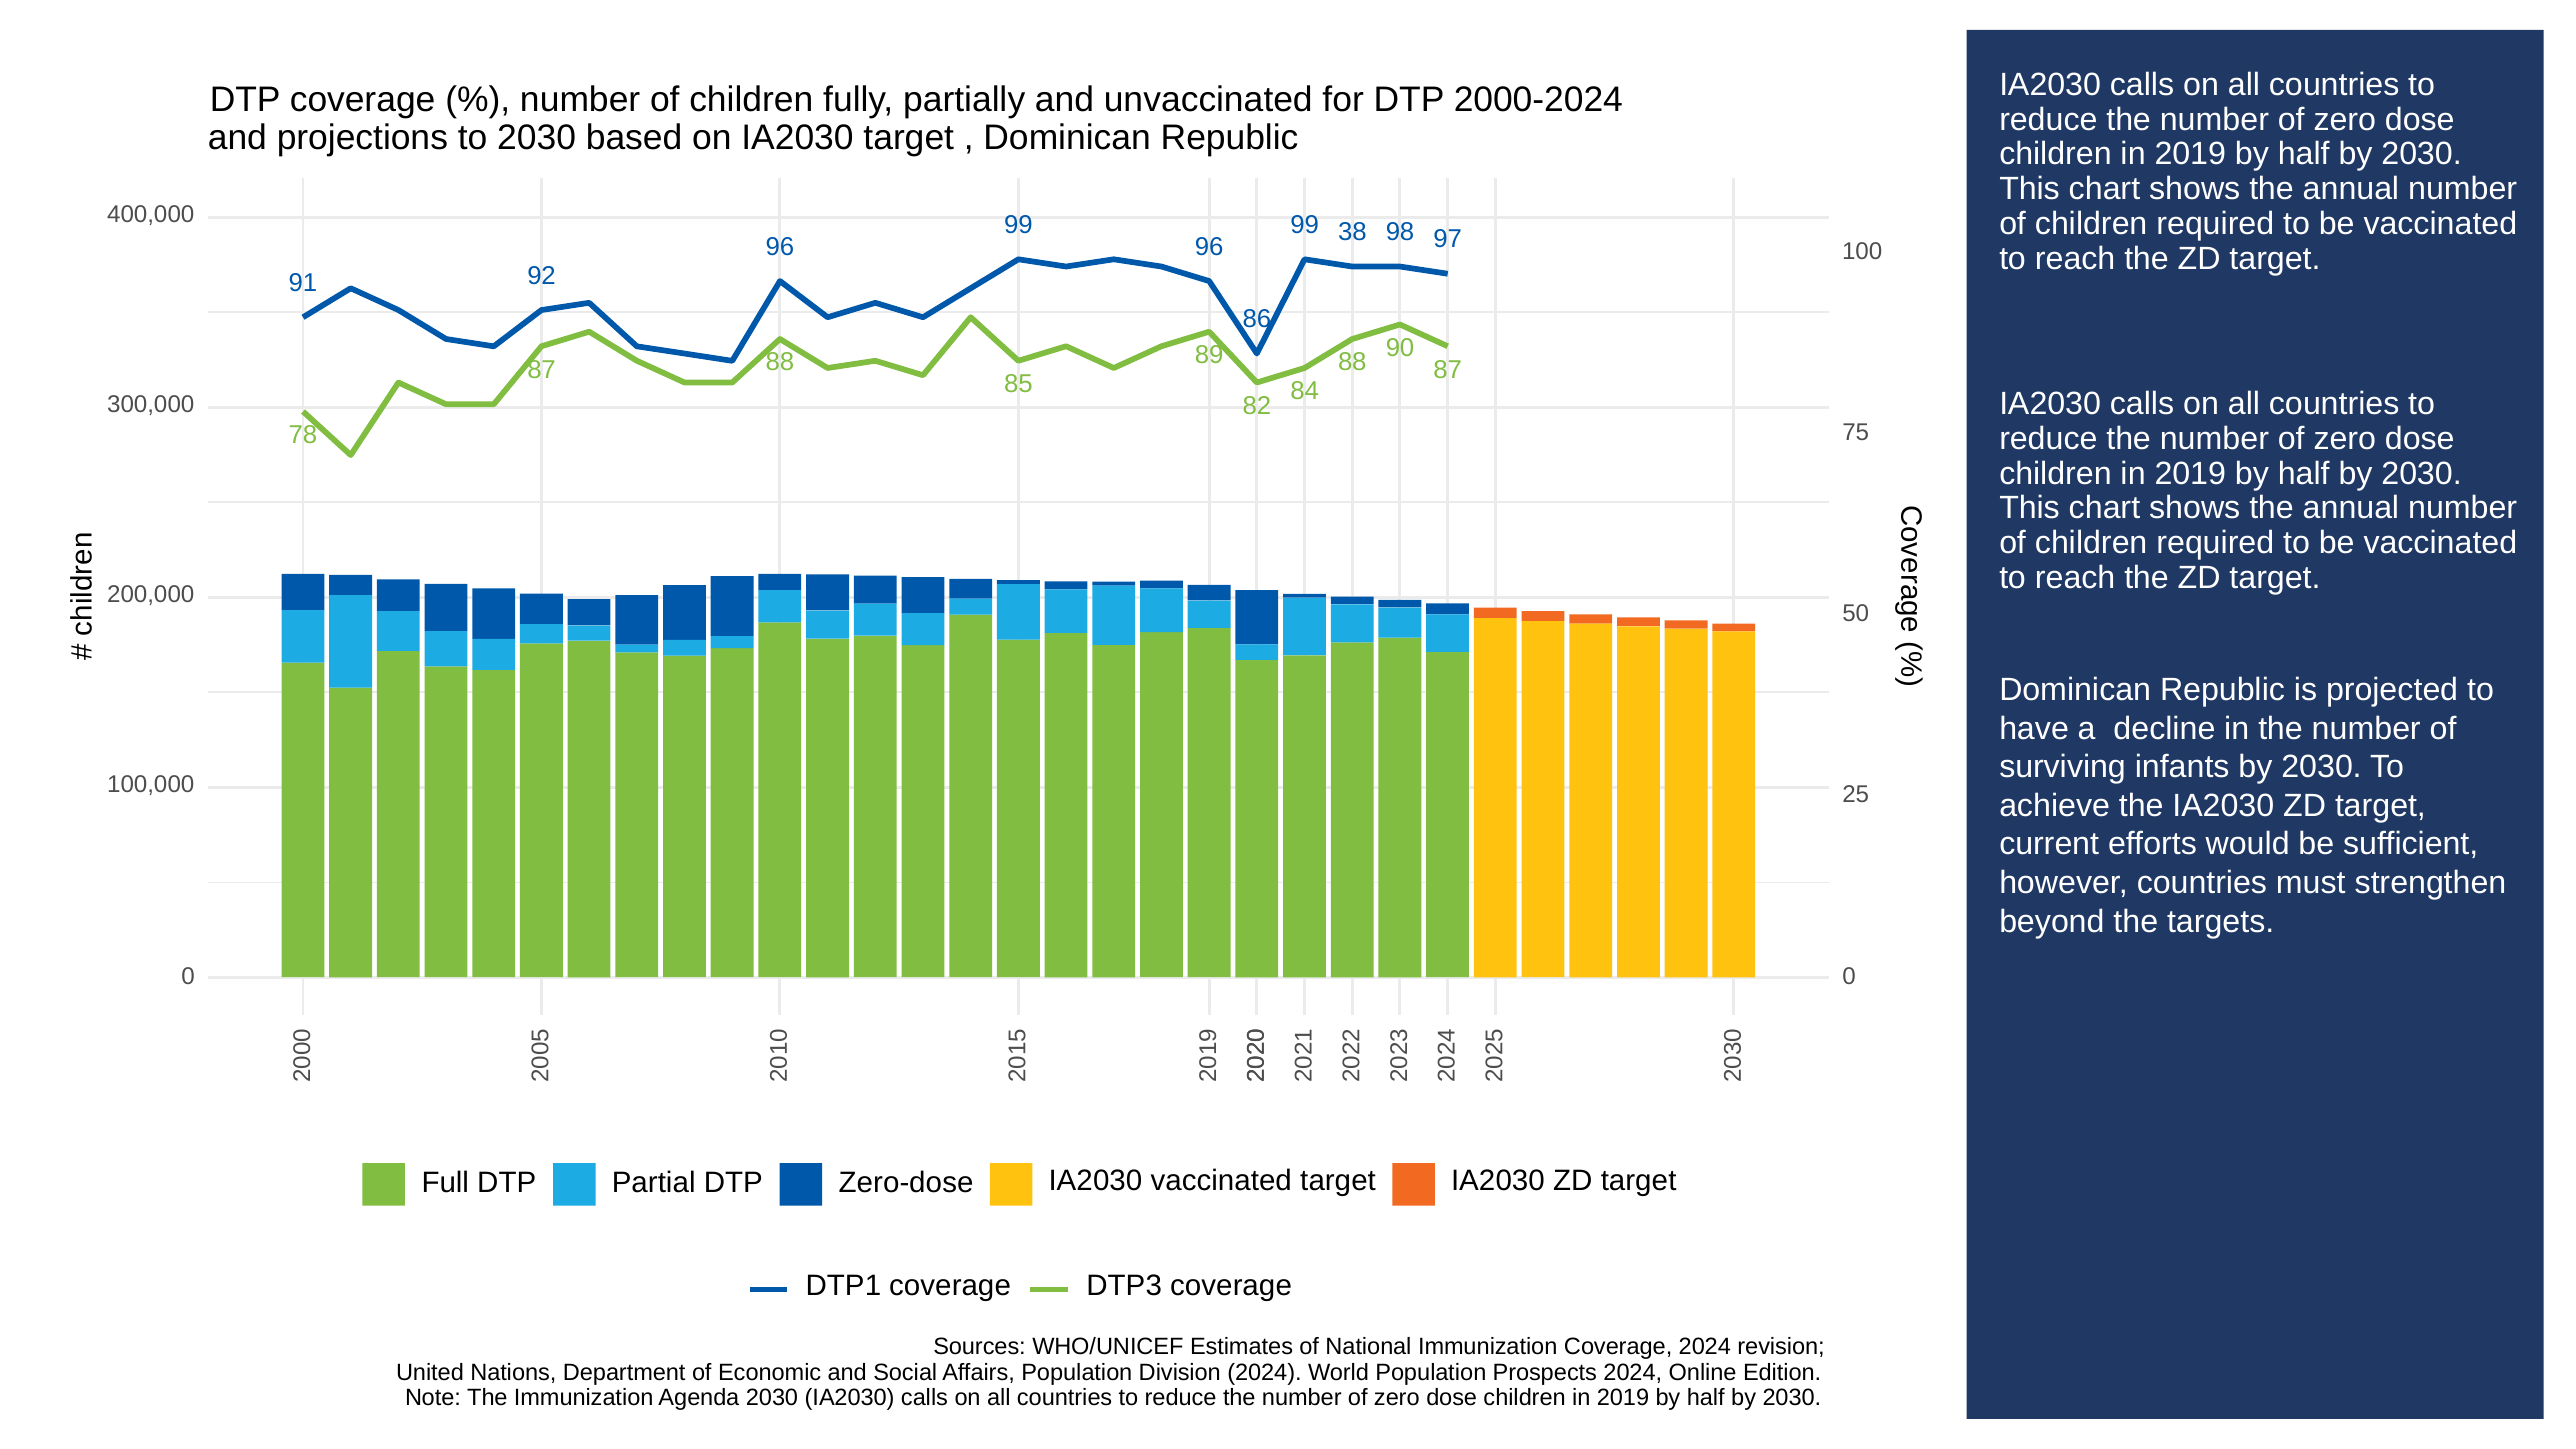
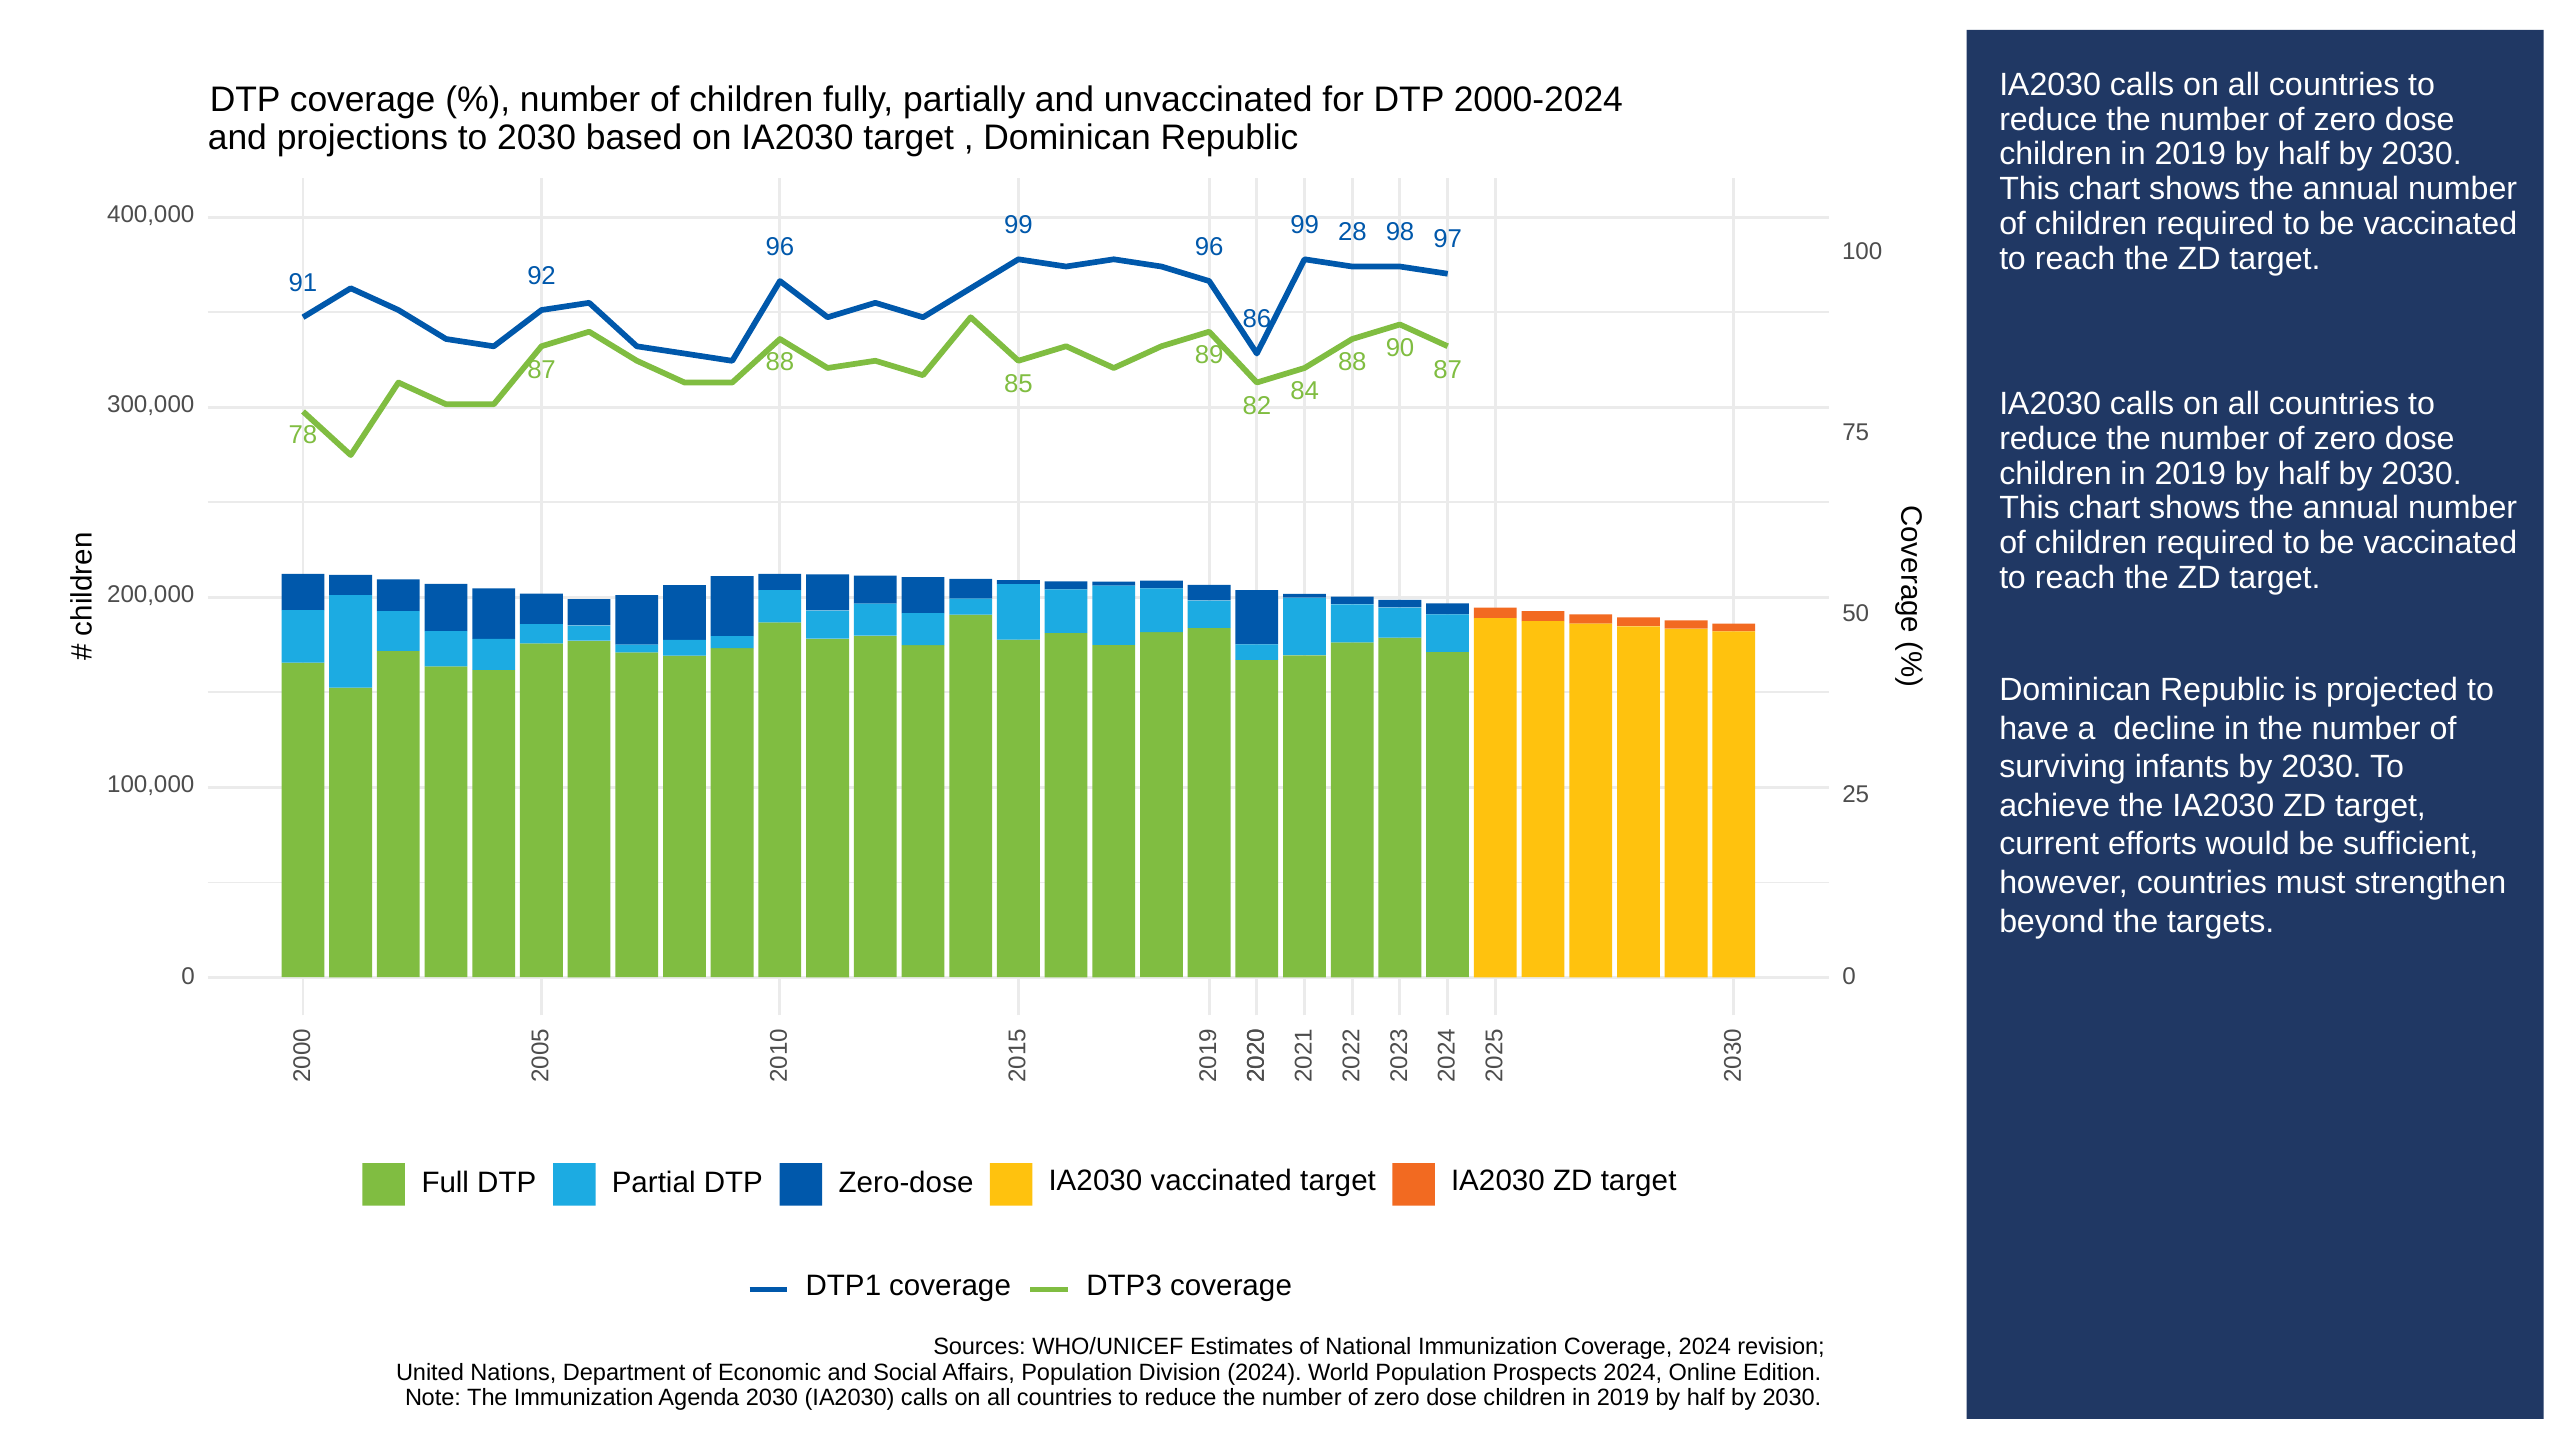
38: 38 -> 28 (1352, 232)
